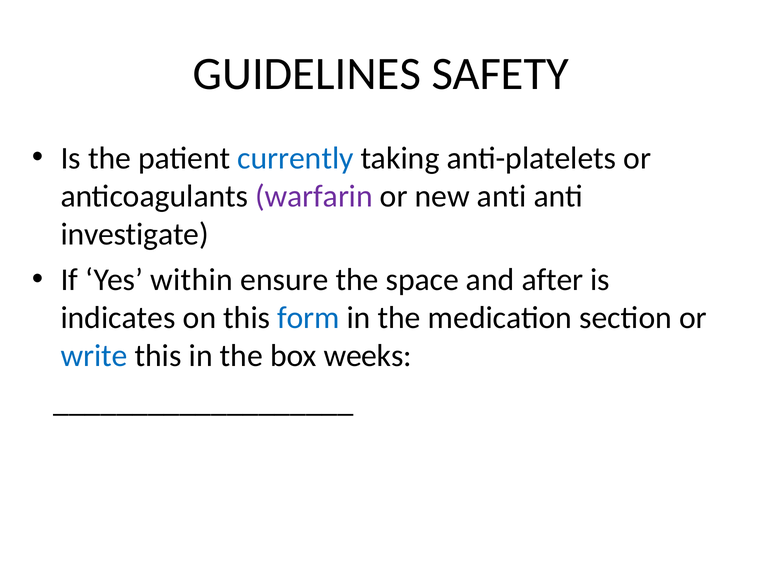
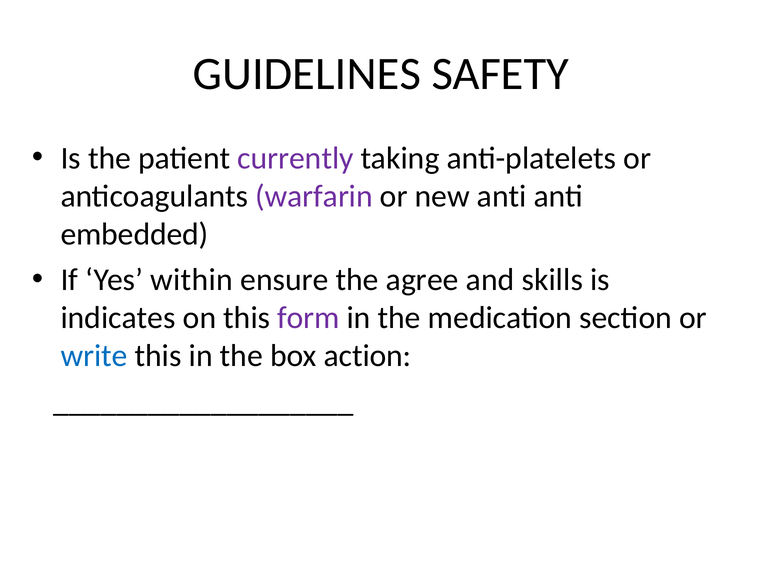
currently colour: blue -> purple (296, 158)
investigate: investigate -> embedded (135, 235)
space: space -> agree (422, 280)
after: after -> skills (552, 280)
form colour: blue -> purple (309, 318)
weeks: weeks -> action (368, 356)
